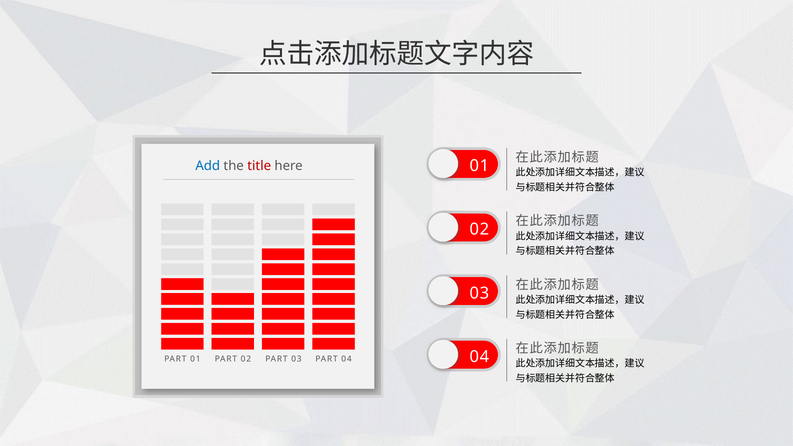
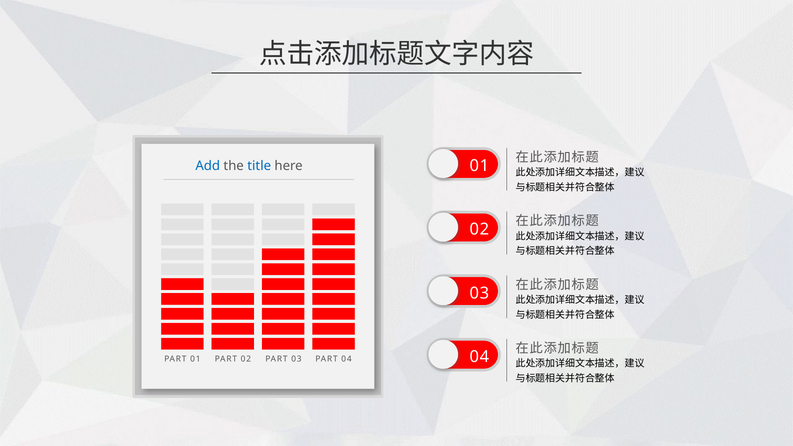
title colour: red -> blue (259, 166)
